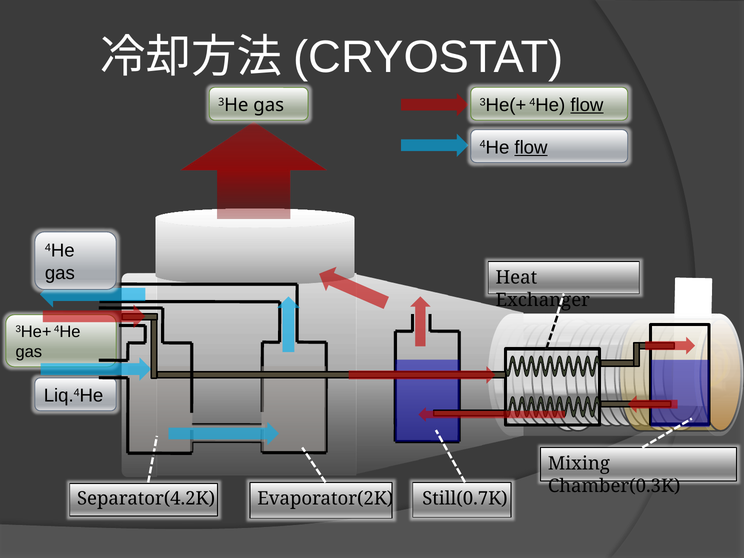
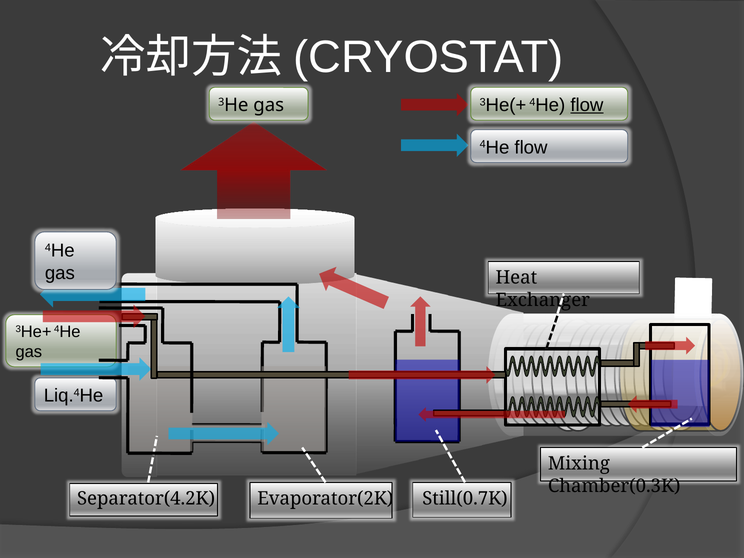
flow underline: present -> none (531, 147)
